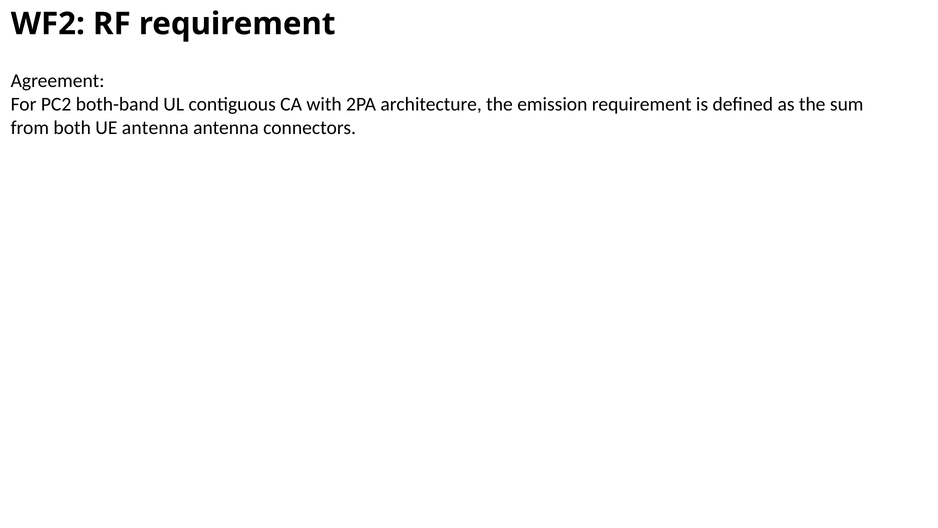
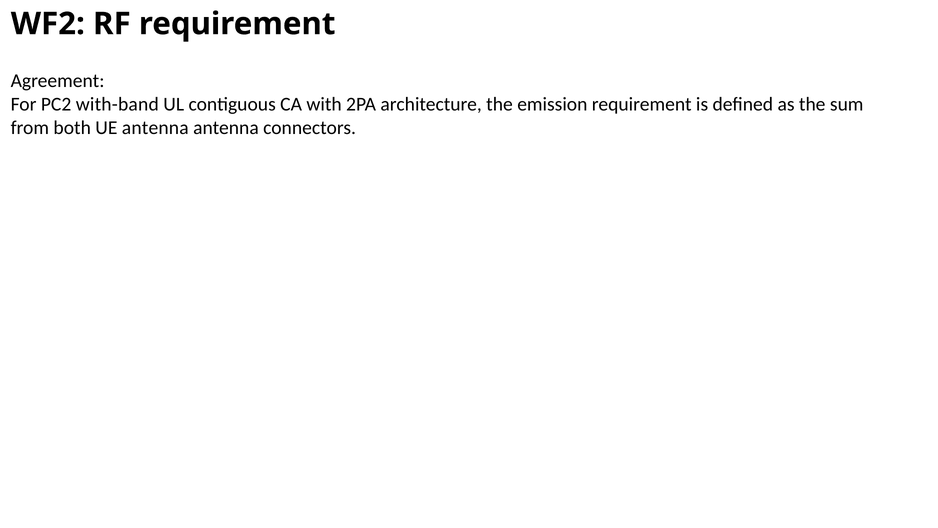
both-band: both-band -> with-band (117, 104)
